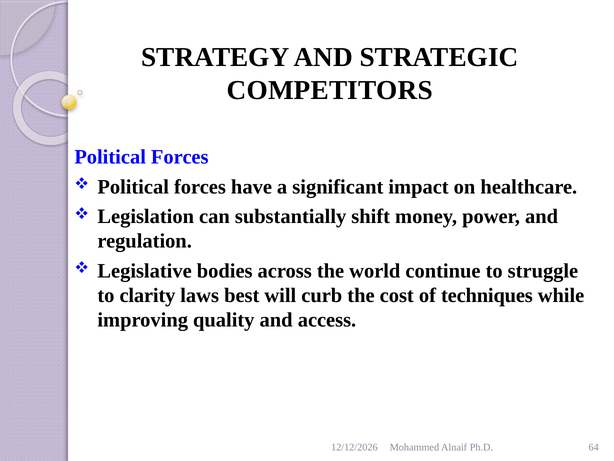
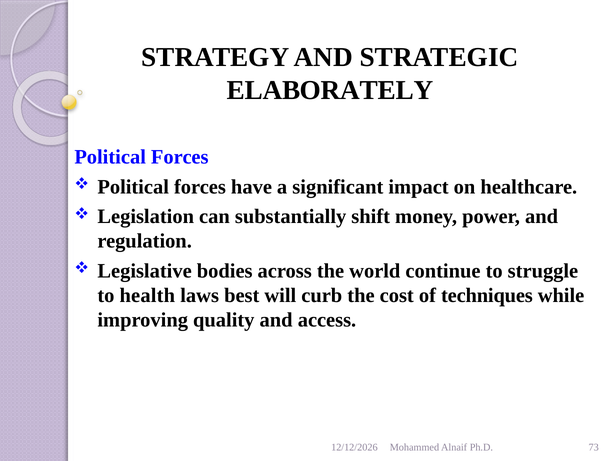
COMPETITORS: COMPETITORS -> ELABORATELY (330, 90)
clarity: clarity -> health (147, 295)
64: 64 -> 73 (594, 447)
